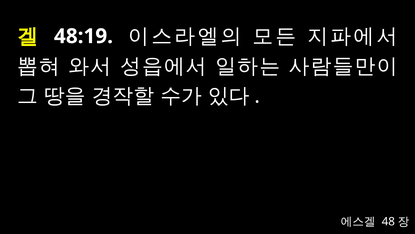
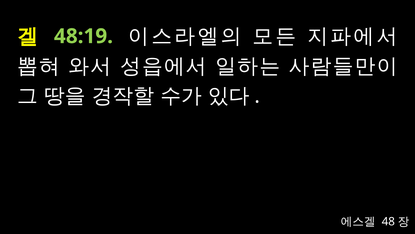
48:19 colour: white -> light green (83, 36)
